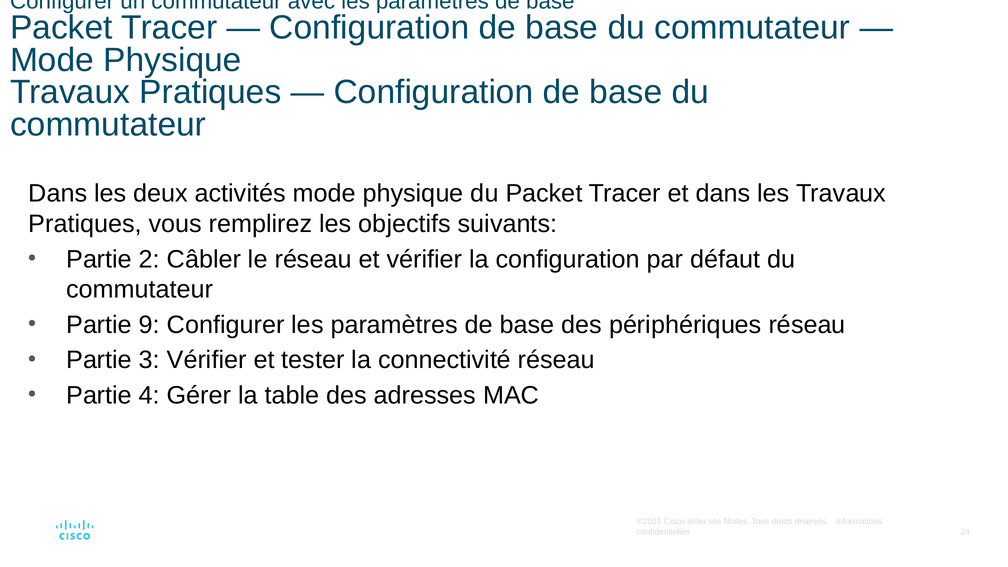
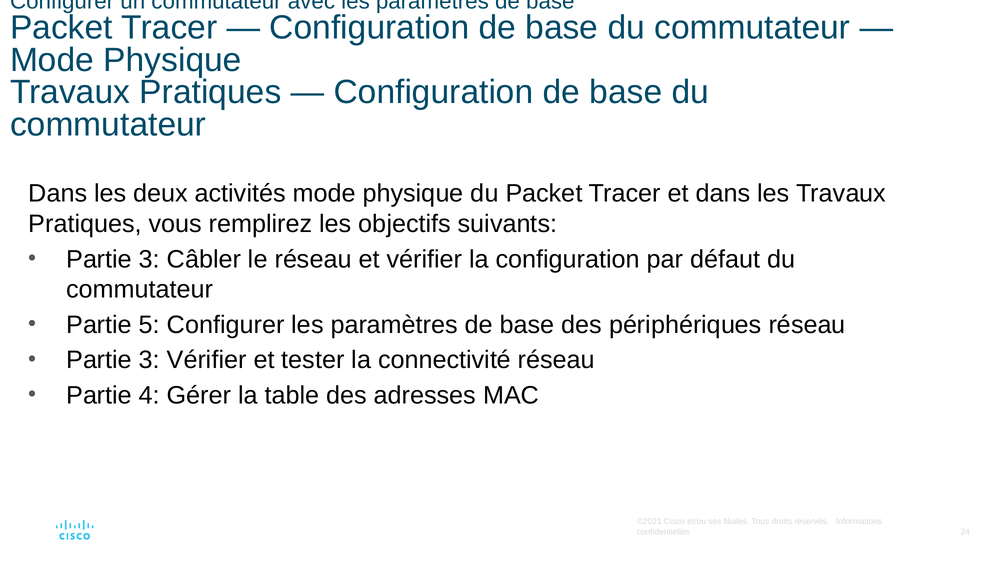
2: 2 -> 3 (149, 259)
9: 9 -> 5 (149, 325)
